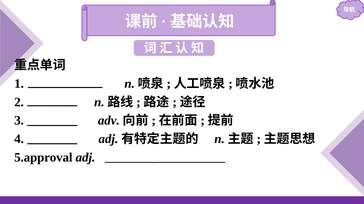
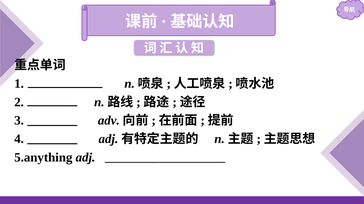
5.approval: 5.approval -> 5.anything (43, 158)
